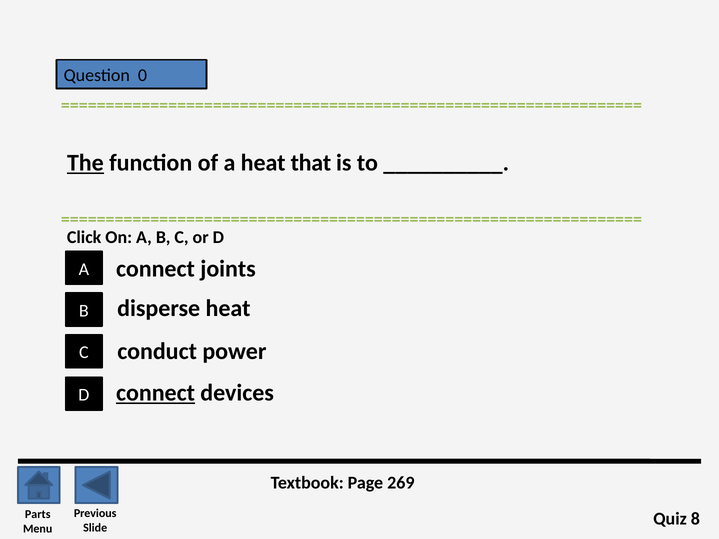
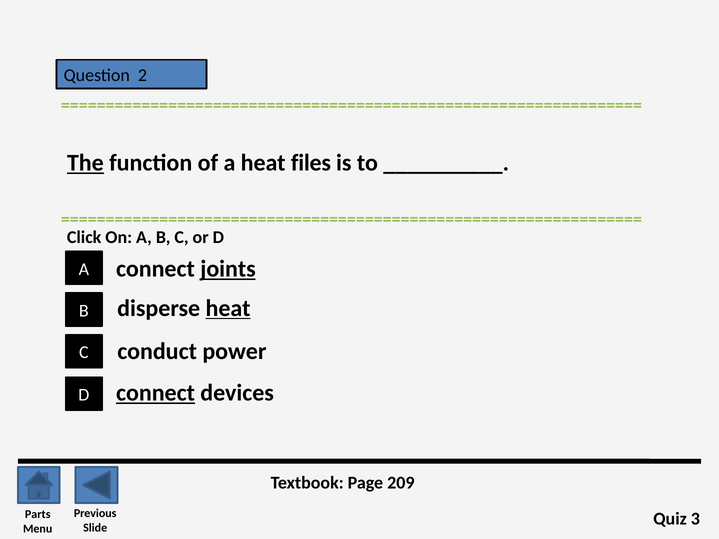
0: 0 -> 2 (142, 75)
that: that -> files (311, 163)
joints underline: none -> present (228, 269)
heat underline: none -> present (228, 308)
269: 269 -> 209 (401, 483)
8: 8 -> 3 (695, 519)
